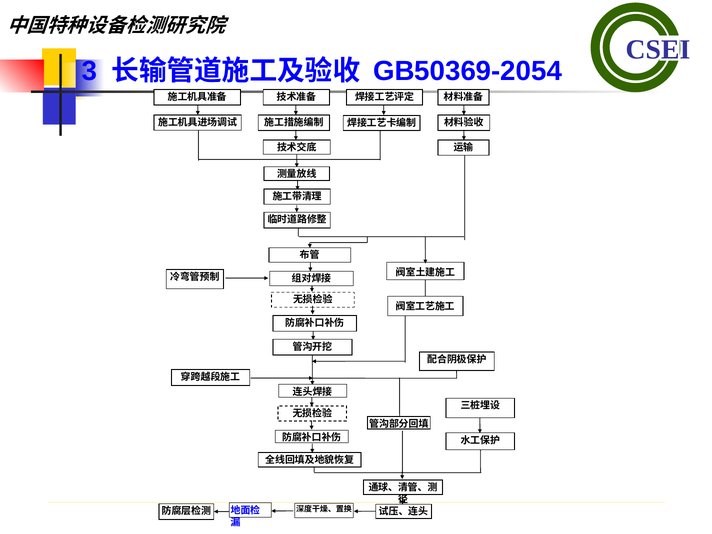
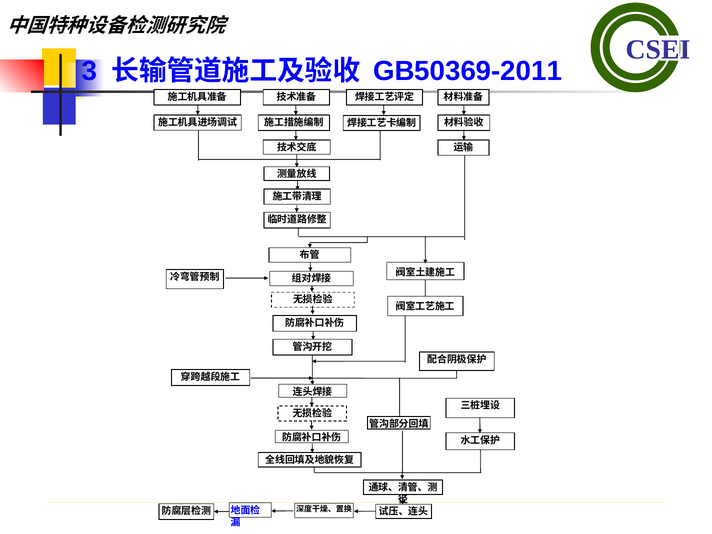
GB50369-2054: GB50369-2054 -> GB50369-2011 (467, 71)
